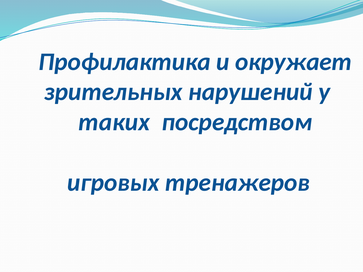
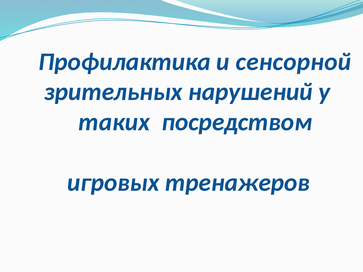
окружает: окружает -> сенсорной (293, 62)
